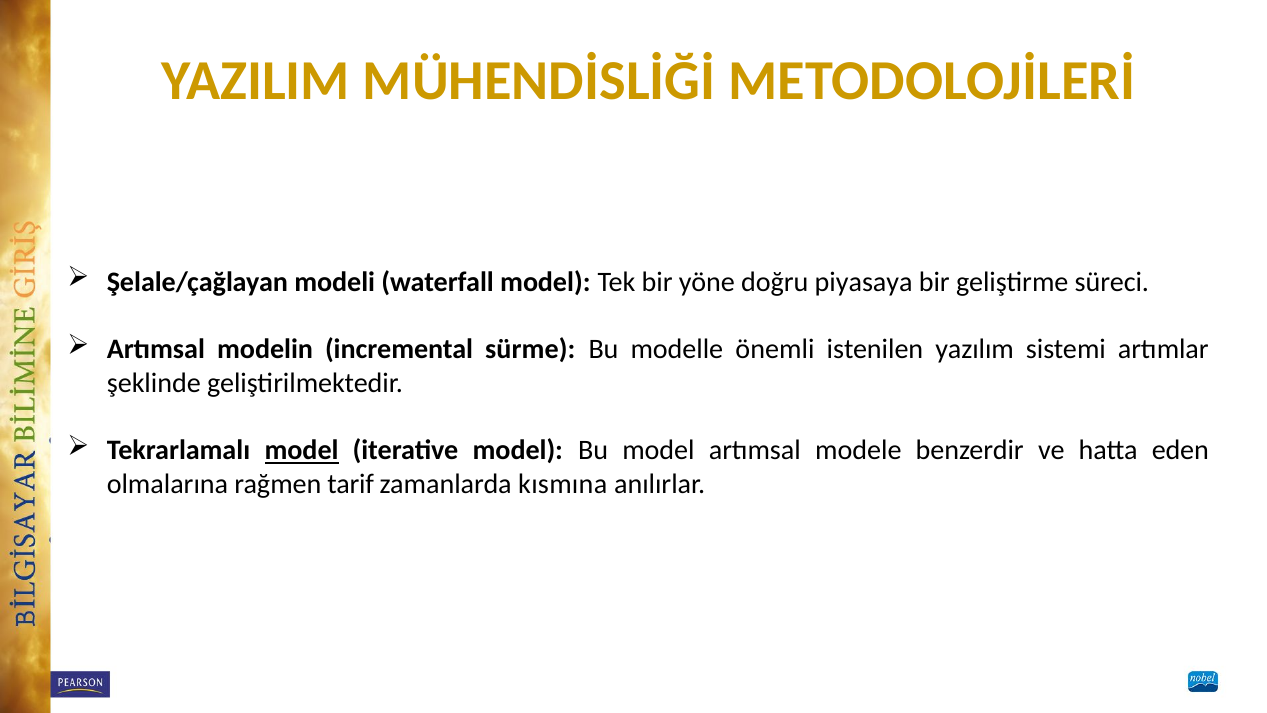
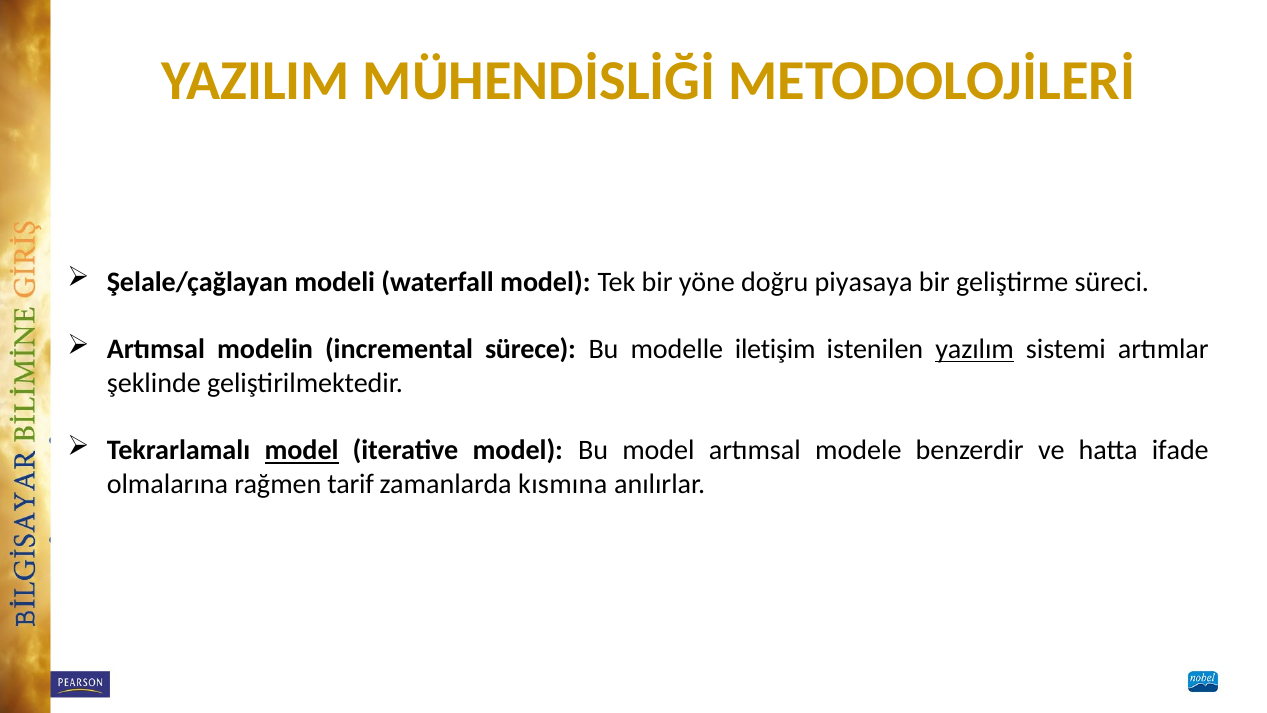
sürme: sürme -> sürece (530, 349)
önemli: önemli -> iletişim (775, 349)
yazılım underline: none -> present (975, 349)
eden: eden -> ifade (1180, 451)
